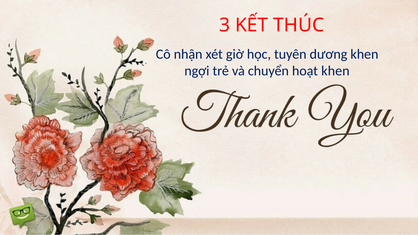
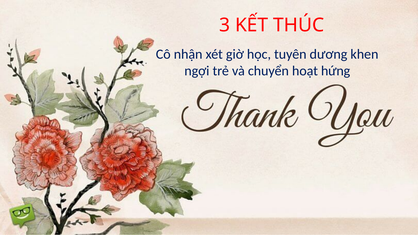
hoạt khen: khen -> hứng (336, 71)
